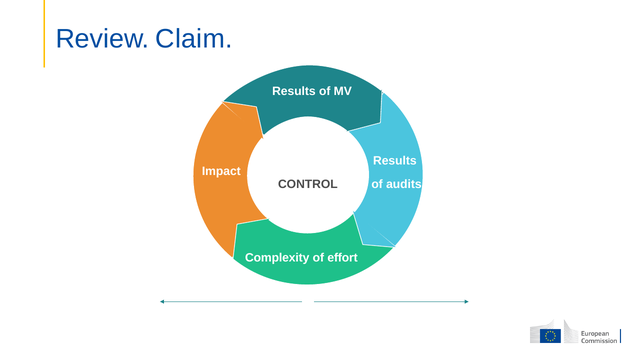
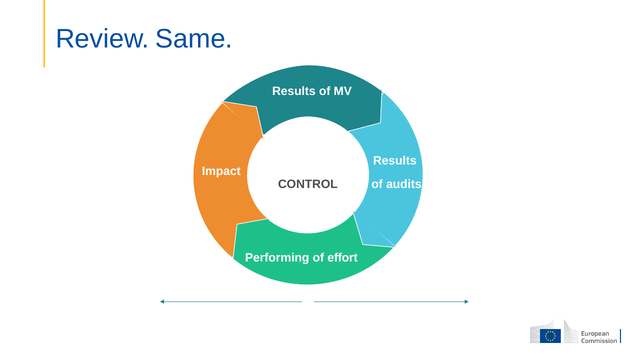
Claim: Claim -> Same (194, 39)
Complexity: Complexity -> Performing (277, 258)
